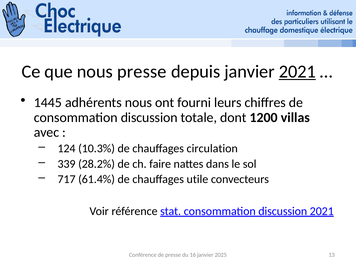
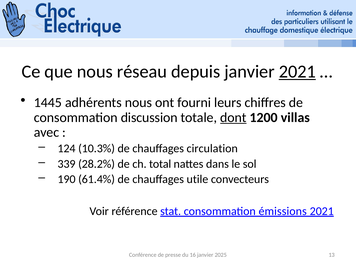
nous presse: presse -> réseau (142, 72)
dont underline: none -> present (233, 117)
faire: faire -> total (160, 164)
717: 717 -> 190 (67, 179)
stat consommation discussion: discussion -> émissions (283, 211)
